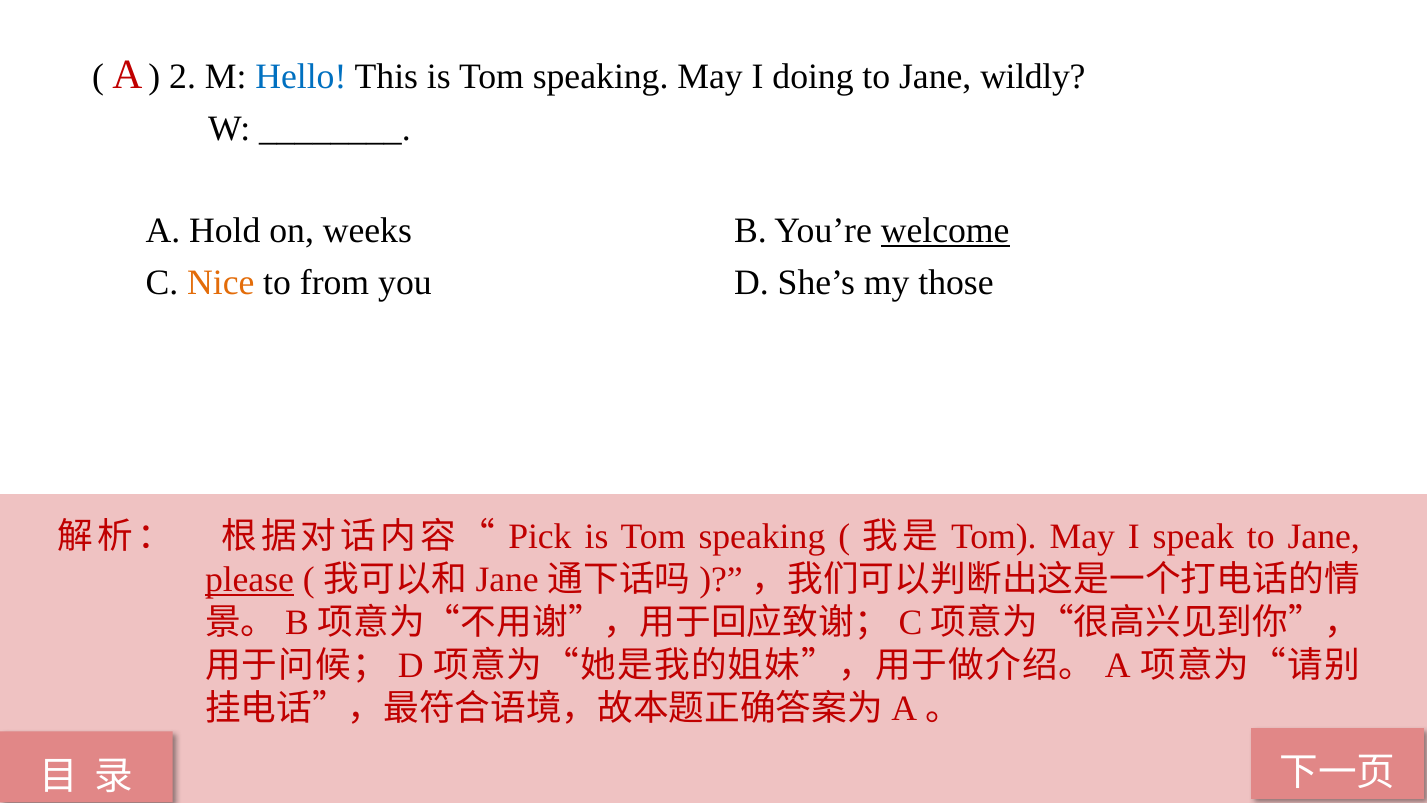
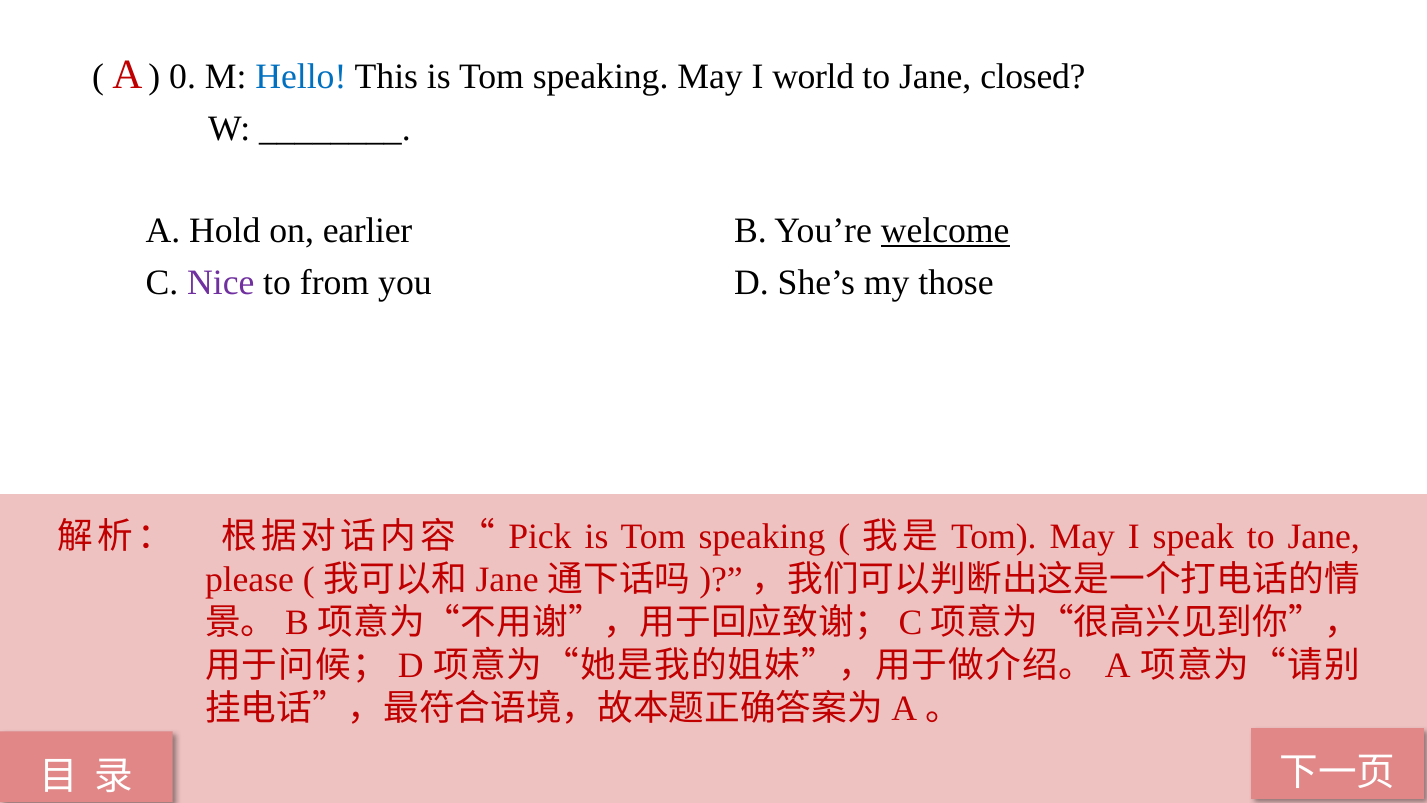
2: 2 -> 0 (183, 77)
doing: doing -> world (813, 77)
wildly: wildly -> closed (1033, 77)
weeks: weeks -> earlier (368, 231)
Nice colour: orange -> purple (221, 282)
please underline: present -> none (249, 580)
